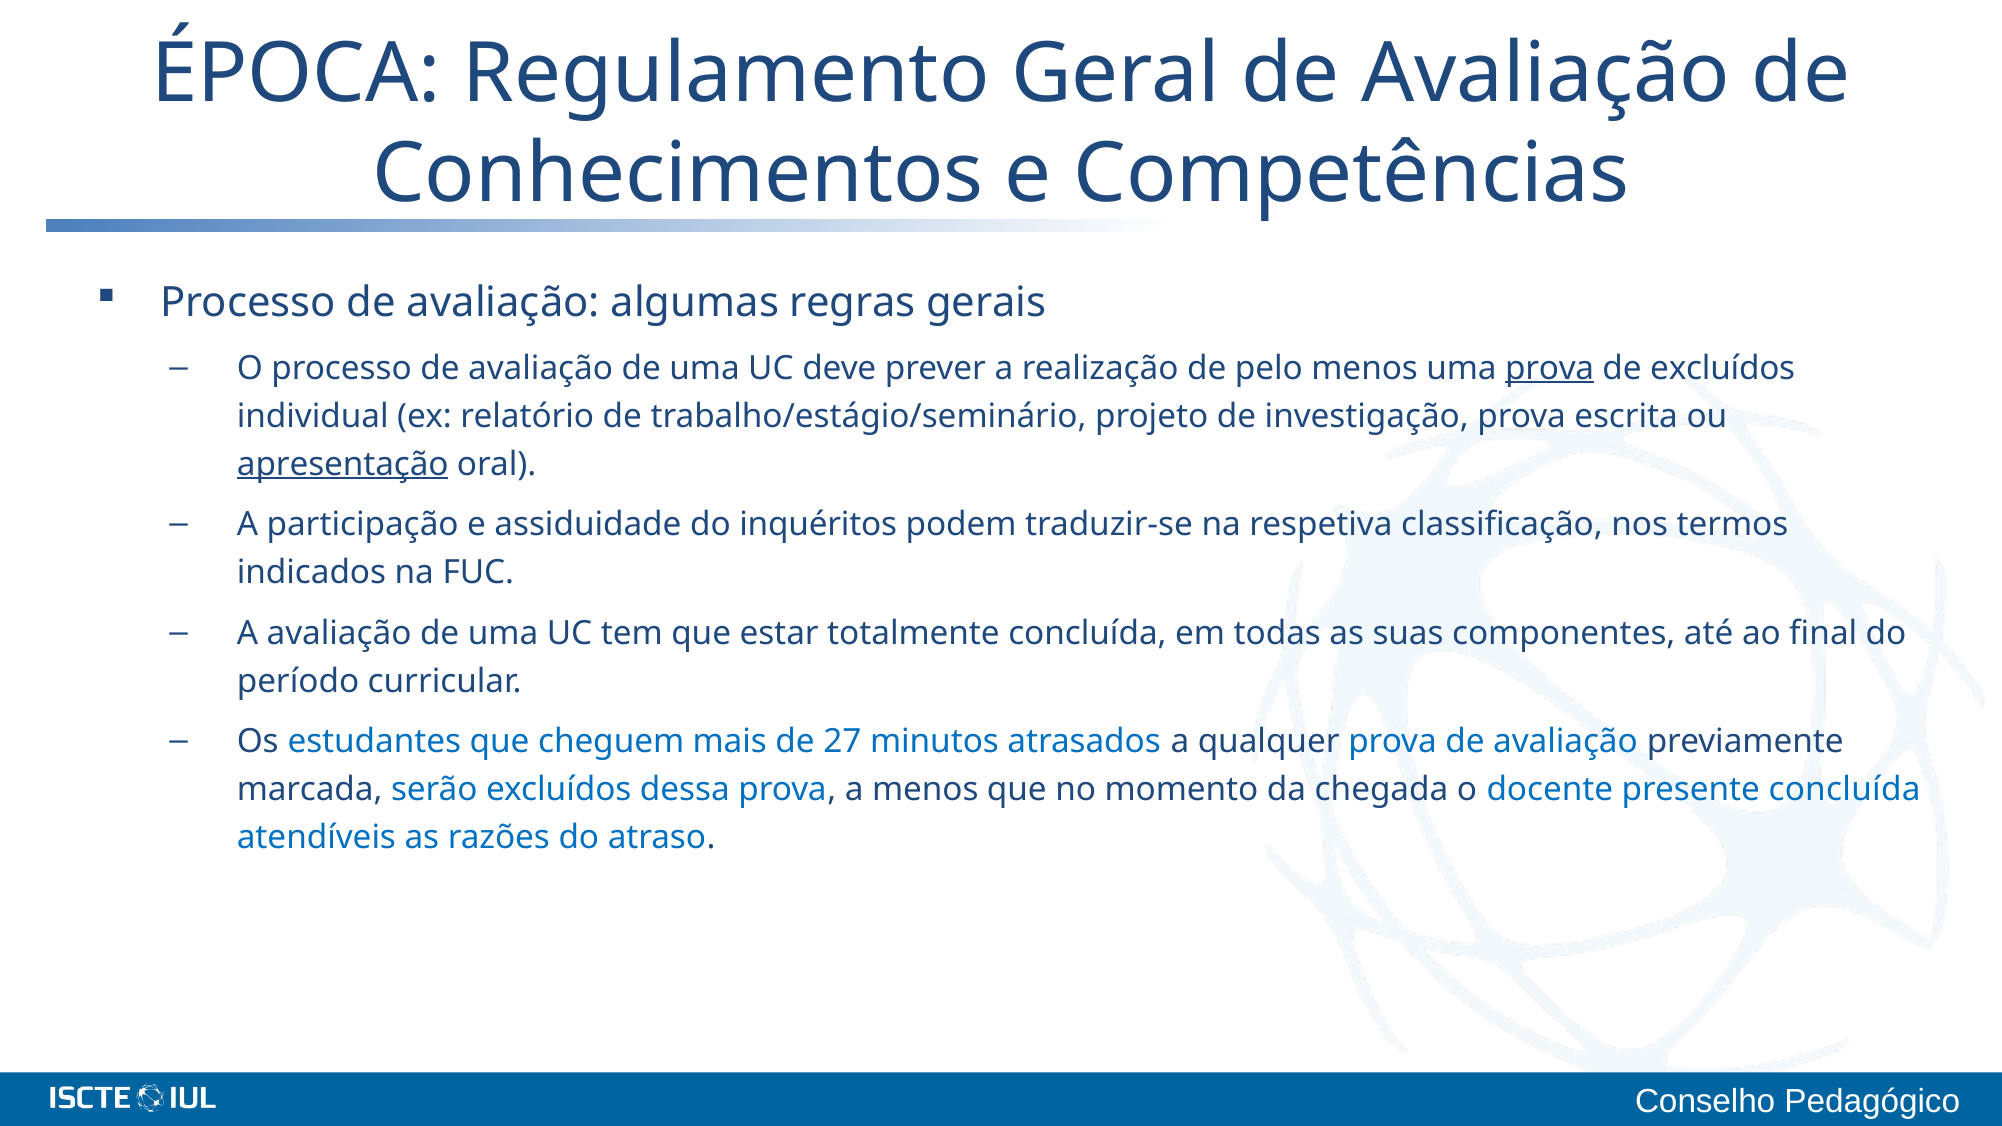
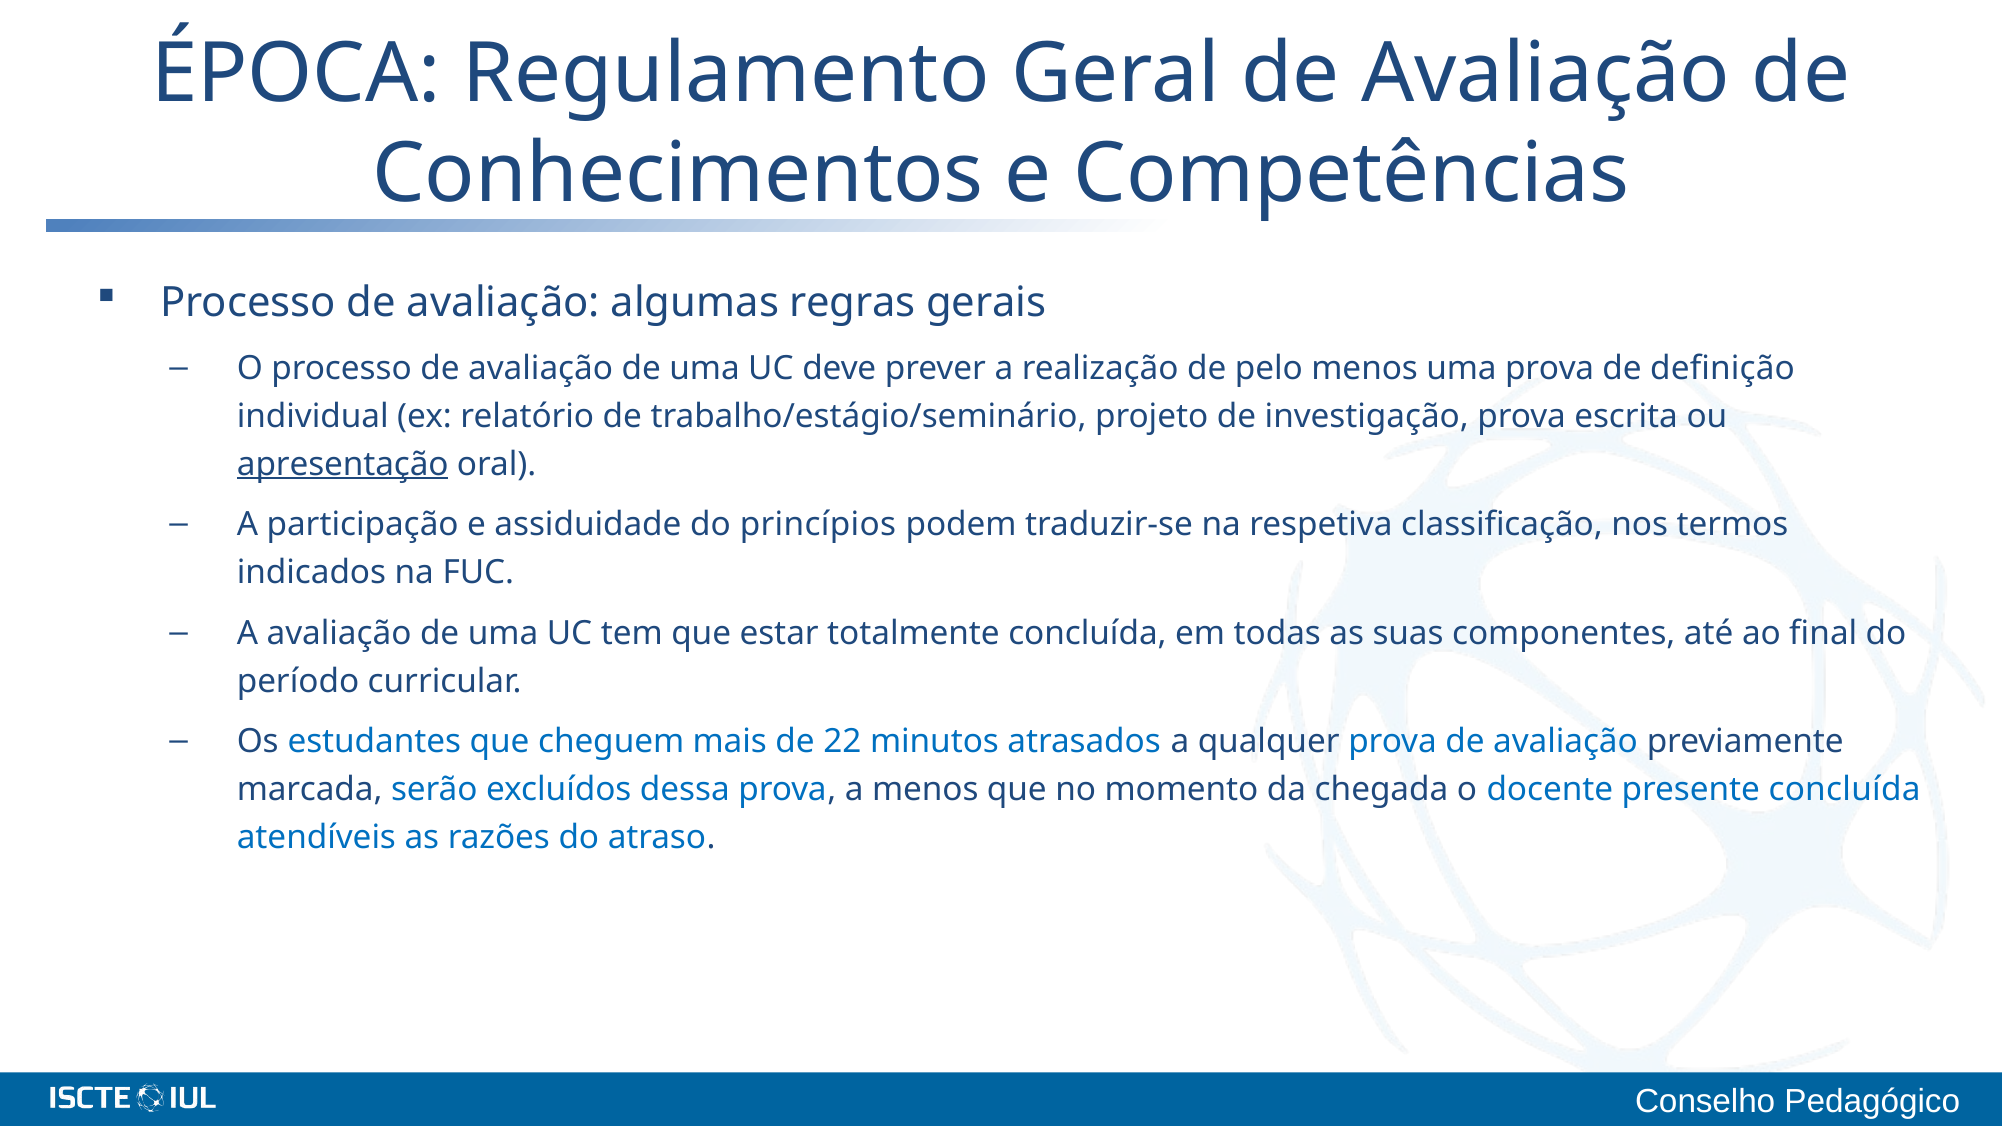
prova underline: present -> none (1550, 368)
de excluídos: excluídos -> definição (1723, 368)
inquéritos: inquéritos -> princípios (818, 525)
27: 27 -> 22 (842, 742)
